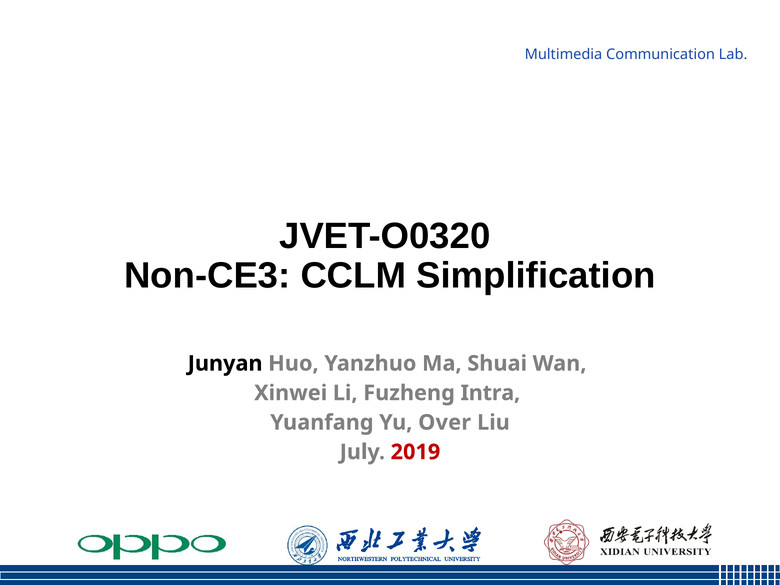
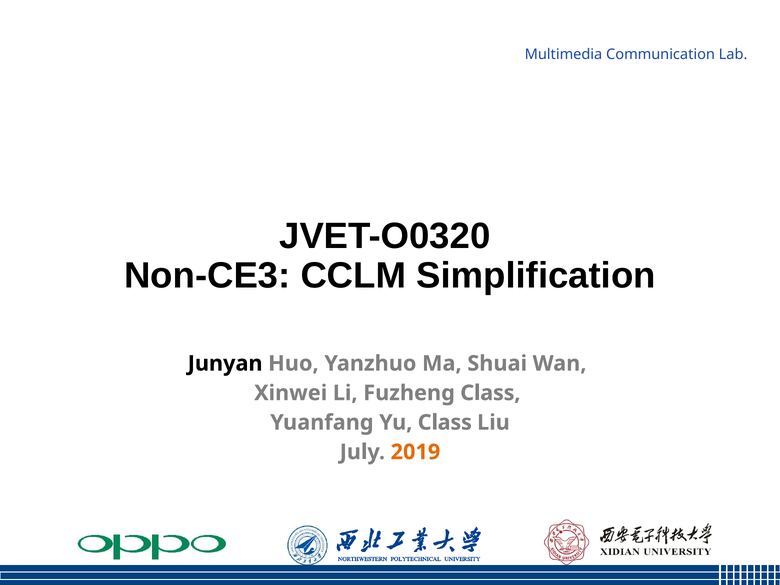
Fuzheng Intra: Intra -> Class (490, 393)
Yu Over: Over -> Class (445, 423)
2019 colour: red -> orange (415, 452)
